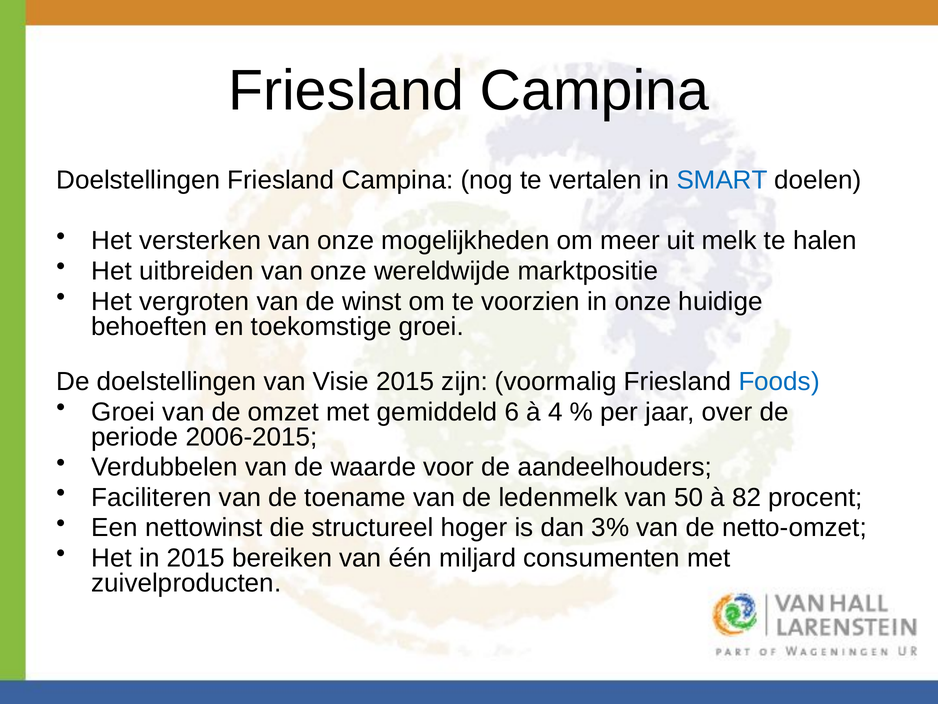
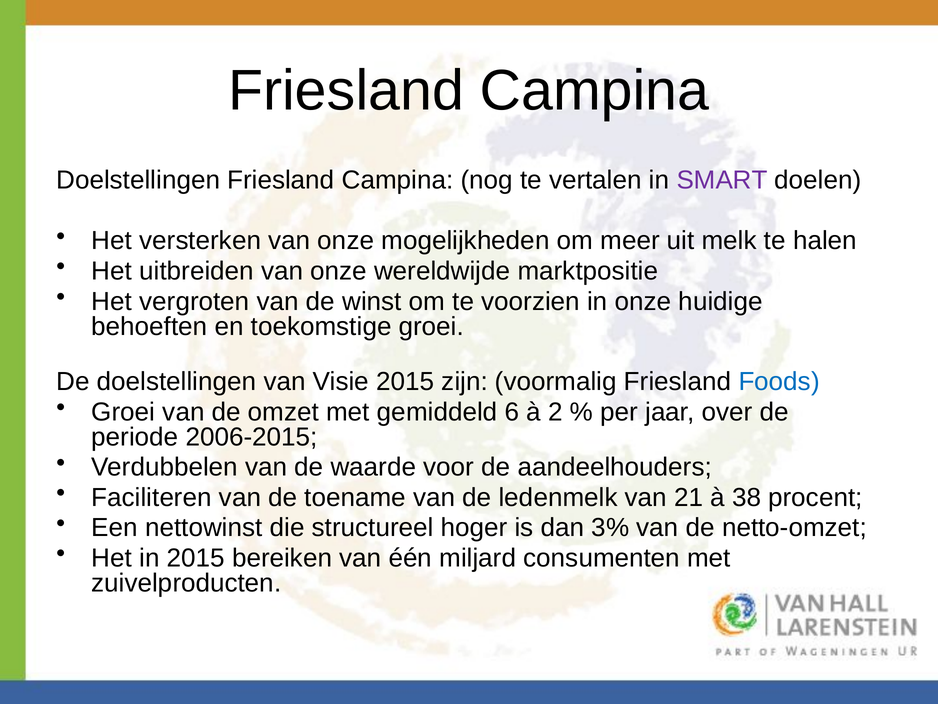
SMART colour: blue -> purple (722, 180)
4: 4 -> 2 (555, 412)
50: 50 -> 21 (689, 497)
82: 82 -> 38 (747, 497)
